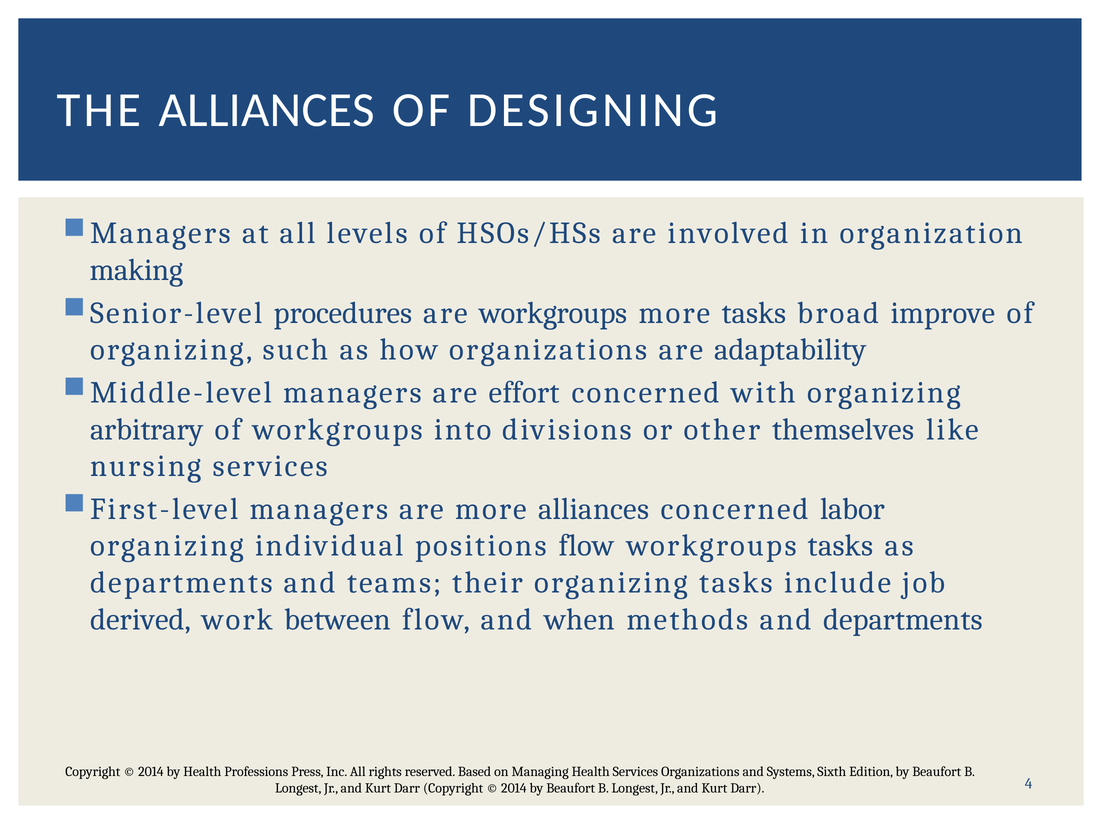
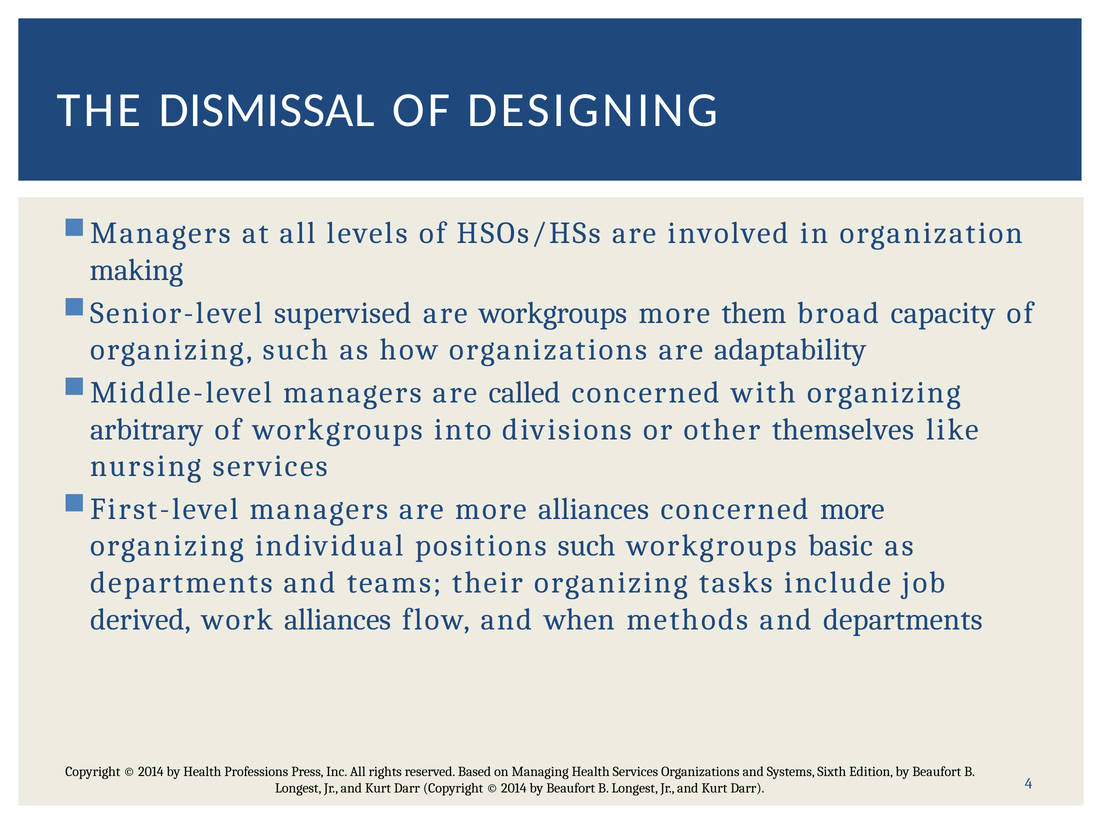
THE ALLIANCES: ALLIANCES -> DISMISSAL (267, 110)
procedures: procedures -> supervised (343, 313)
more tasks: tasks -> them (754, 313)
improve: improve -> capacity (943, 313)
effort: effort -> called (525, 393)
concerned labor: labor -> more (853, 509)
positions flow: flow -> such (587, 546)
workgroups tasks: tasks -> basic (841, 546)
work between: between -> alliances (338, 620)
